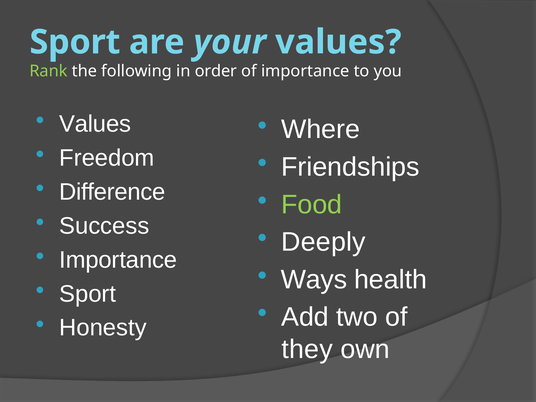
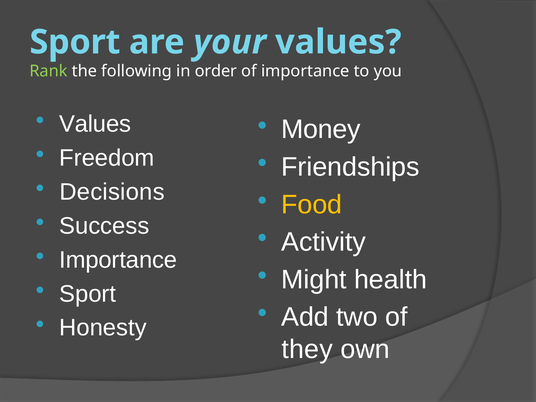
Where: Where -> Money (321, 129)
Difference: Difference -> Decisions (112, 192)
Food colour: light green -> yellow (312, 205)
Deeply: Deeply -> Activity (324, 242)
Ways: Ways -> Might (314, 280)
